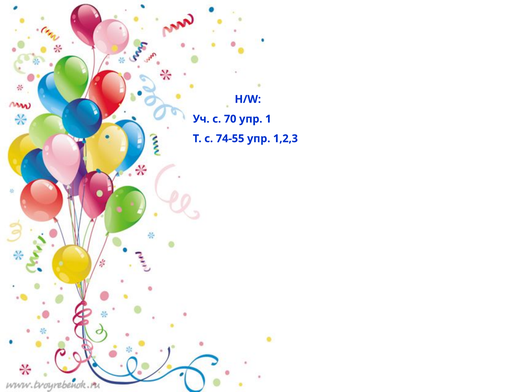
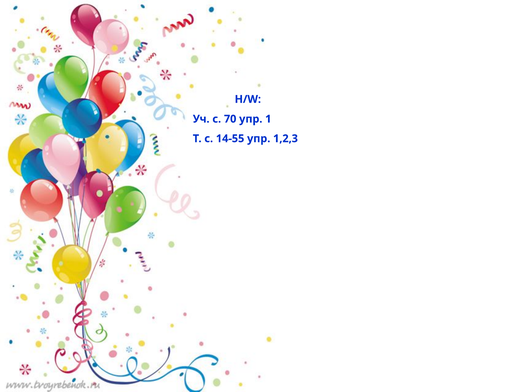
74-55: 74-55 -> 14-55 (230, 138)
